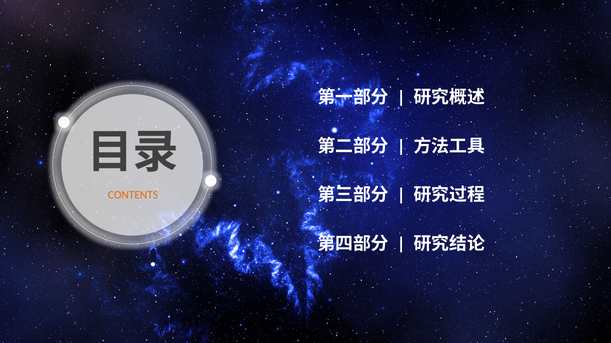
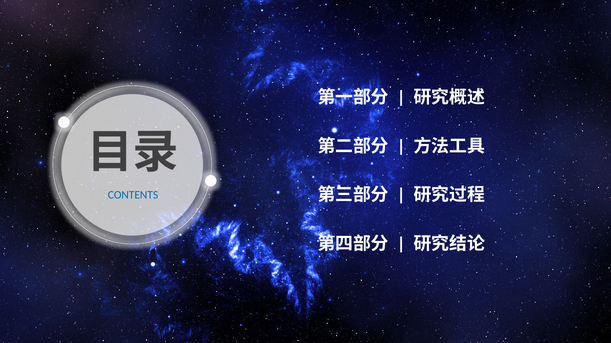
CONTENTS colour: orange -> blue (133, 196)
